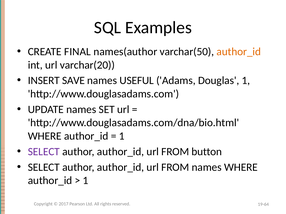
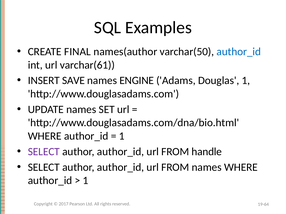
author_id colour: orange -> blue (239, 52)
varchar(20: varchar(20 -> varchar(61 (87, 65)
USEFUL: USEFUL -> ENGINE (137, 81)
button: button -> handle (207, 152)
